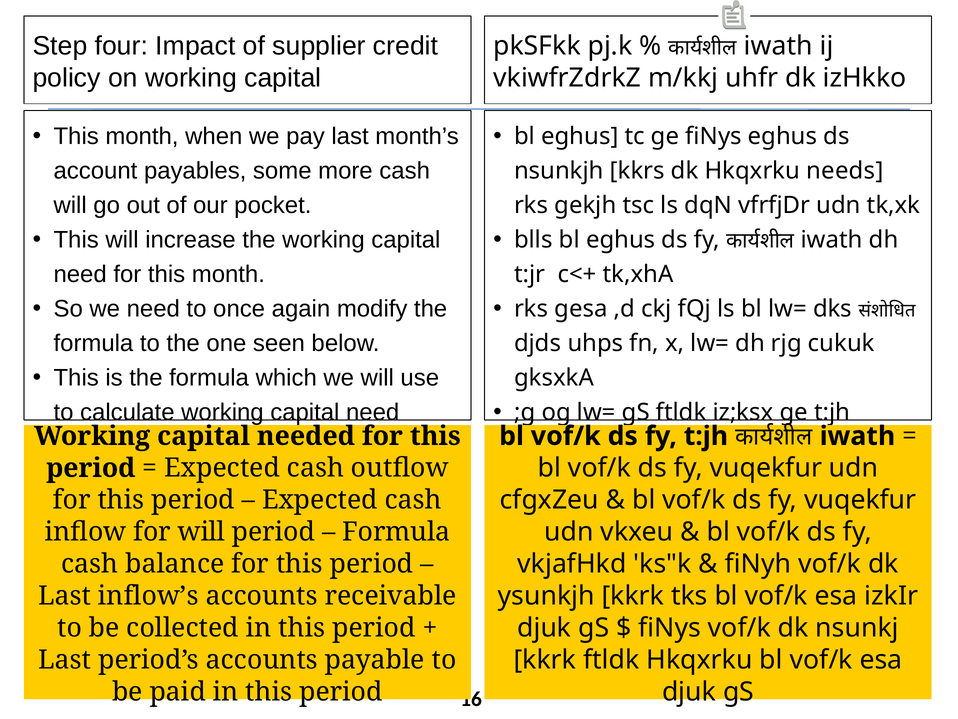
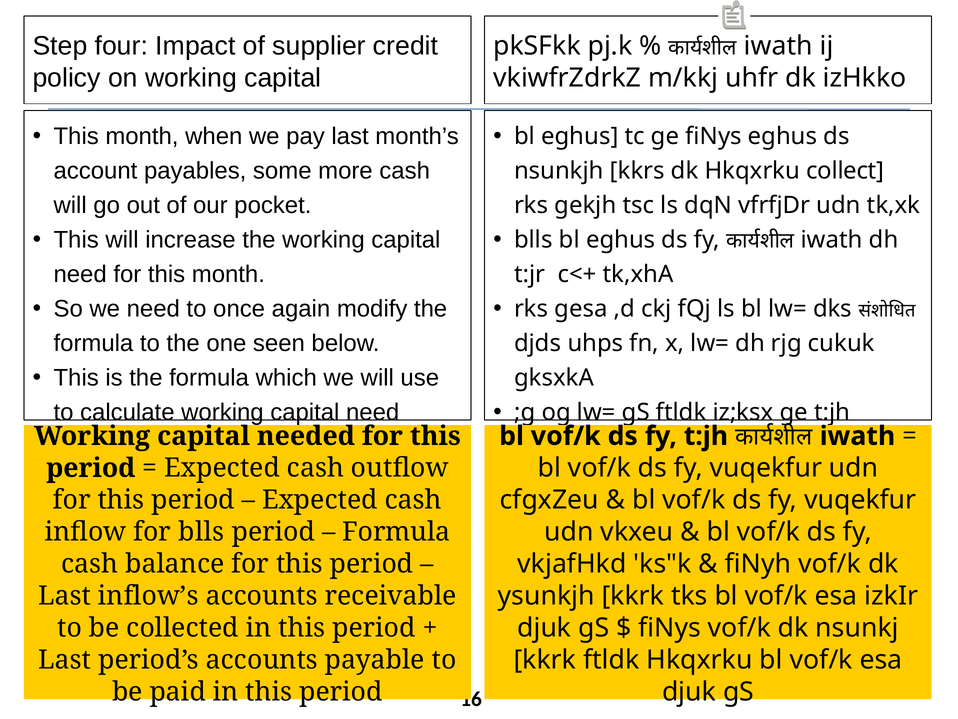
needs: needs -> collect (845, 171)
for will: will -> blls (201, 532)
